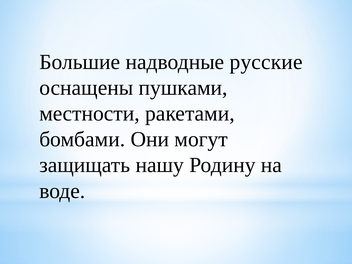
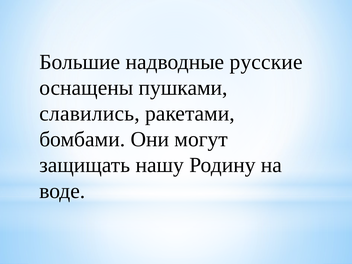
местности: местности -> славились (89, 114)
